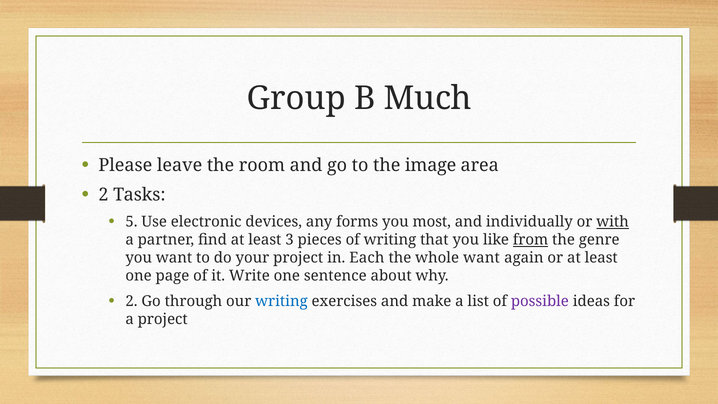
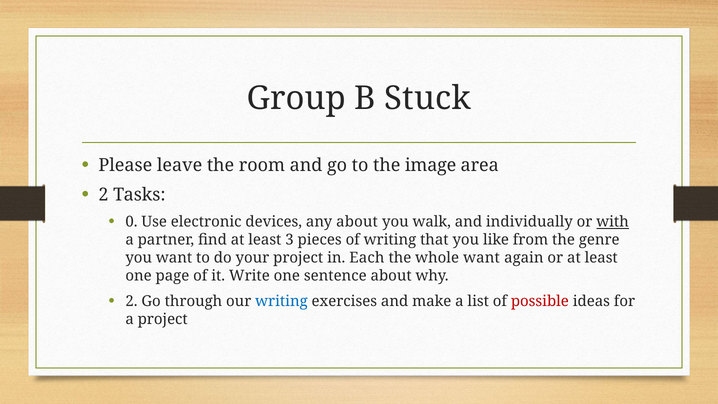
Much: Much -> Stuck (428, 99)
5: 5 -> 0 (131, 222)
any forms: forms -> about (357, 222)
most: most -> walk (432, 222)
from underline: present -> none (531, 240)
possible colour: purple -> red (540, 301)
